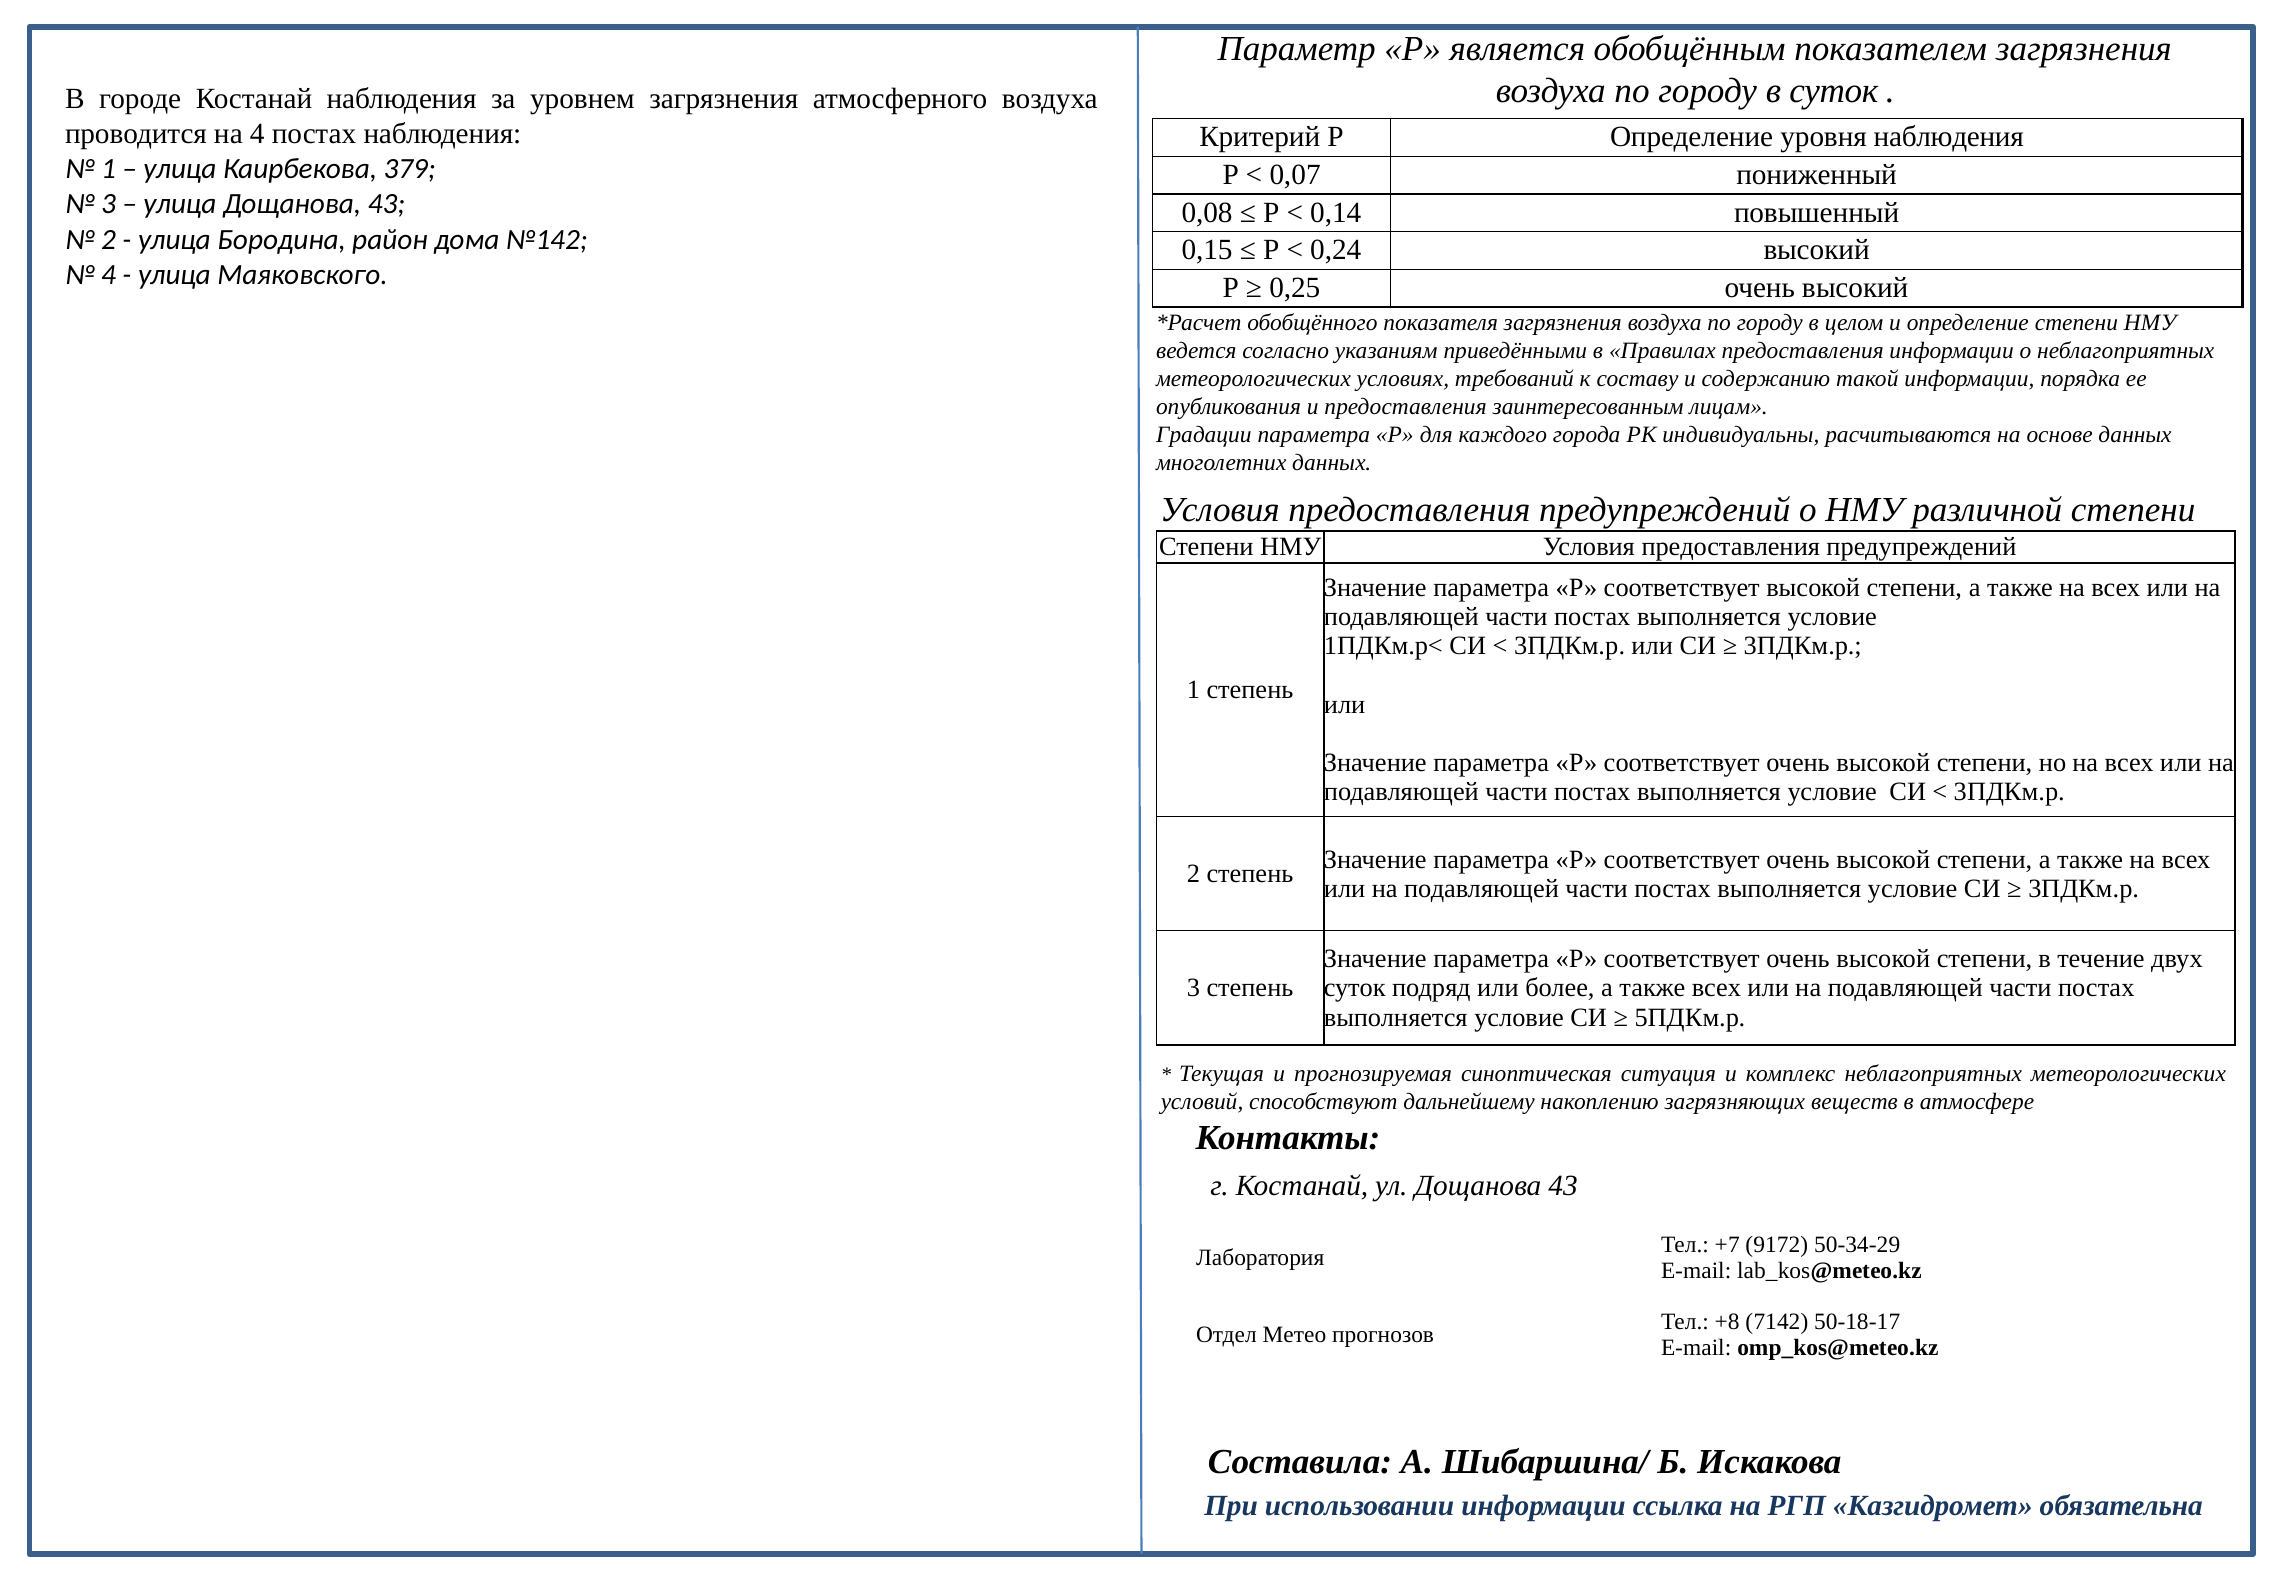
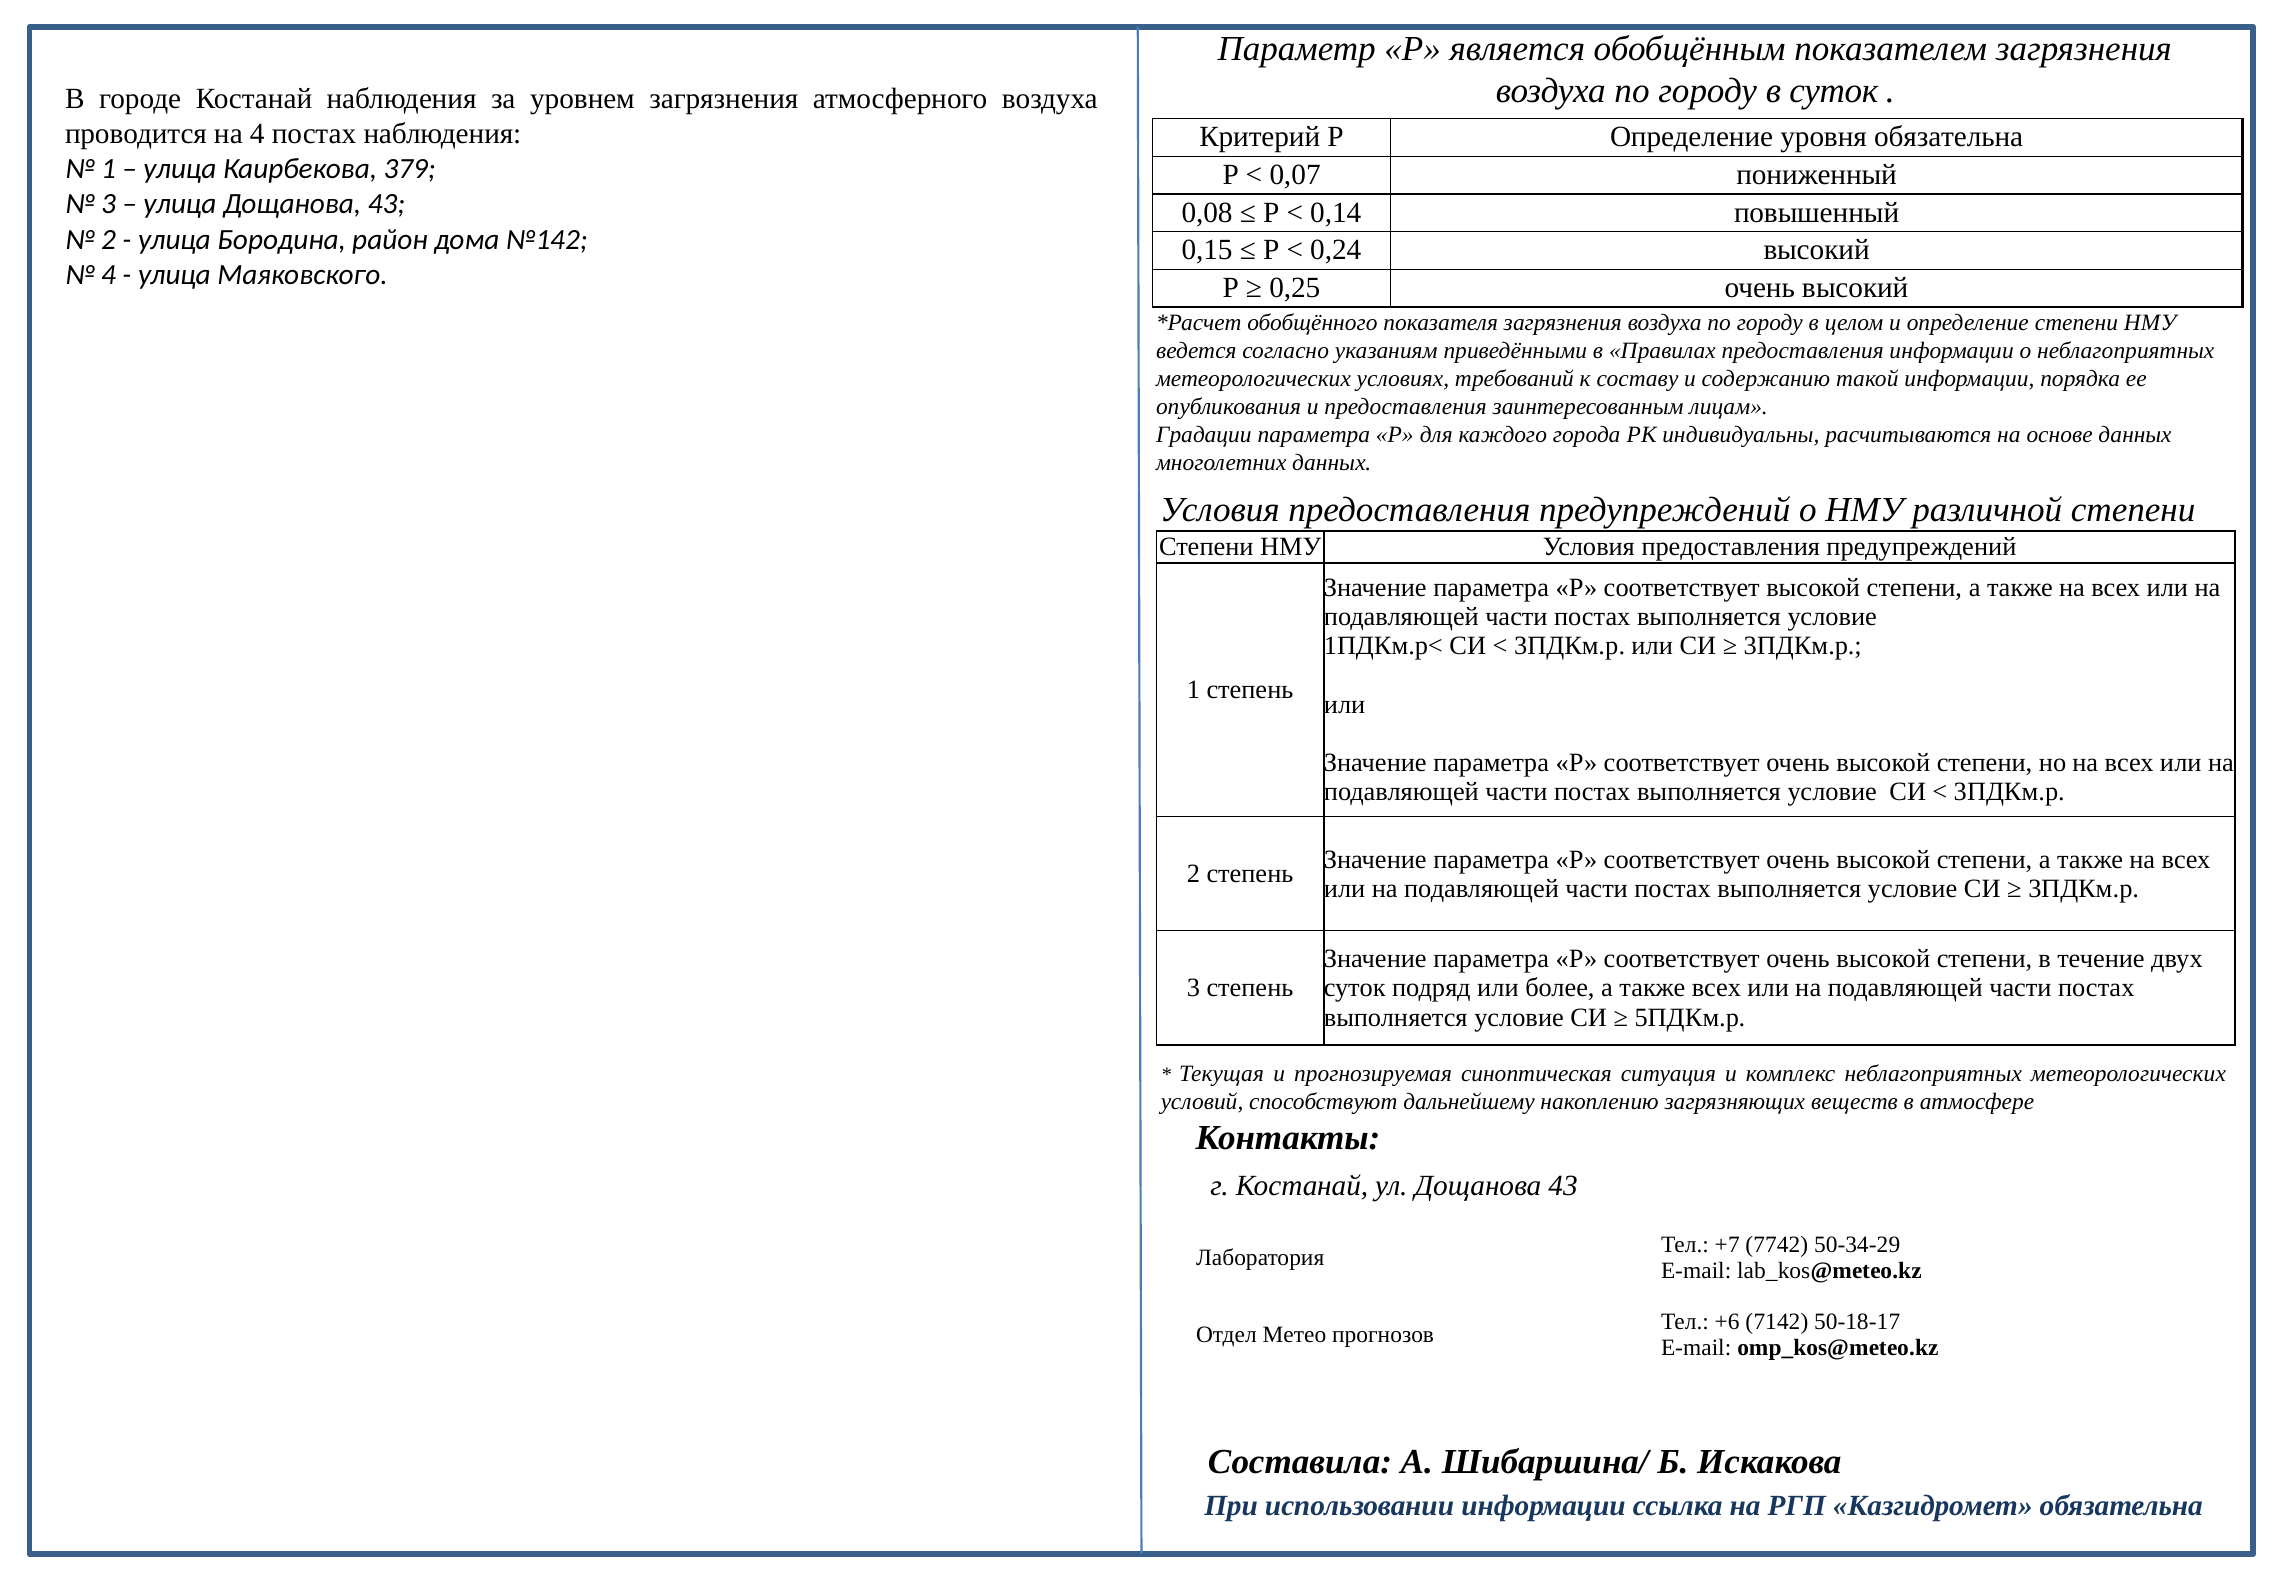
уровня наблюдения: наблюдения -> обязательна (1949, 137)
9172: 9172 -> 7742 (1777, 1244)
+8: +8 -> +6 (1727, 1322)
